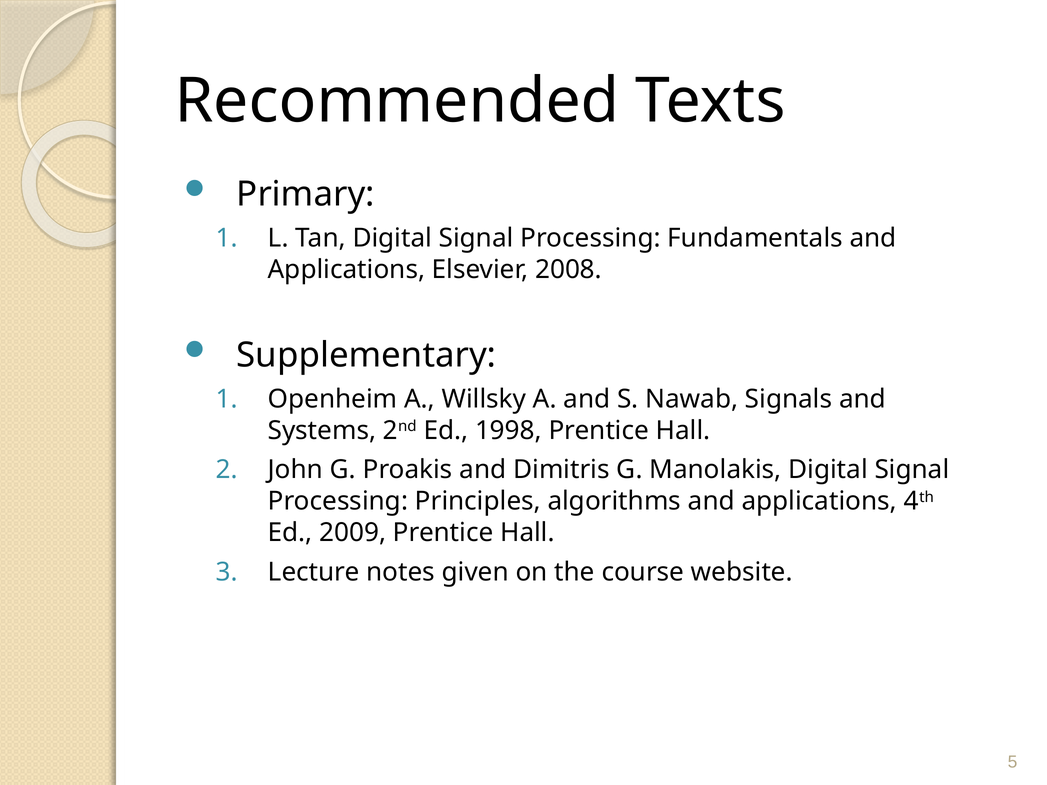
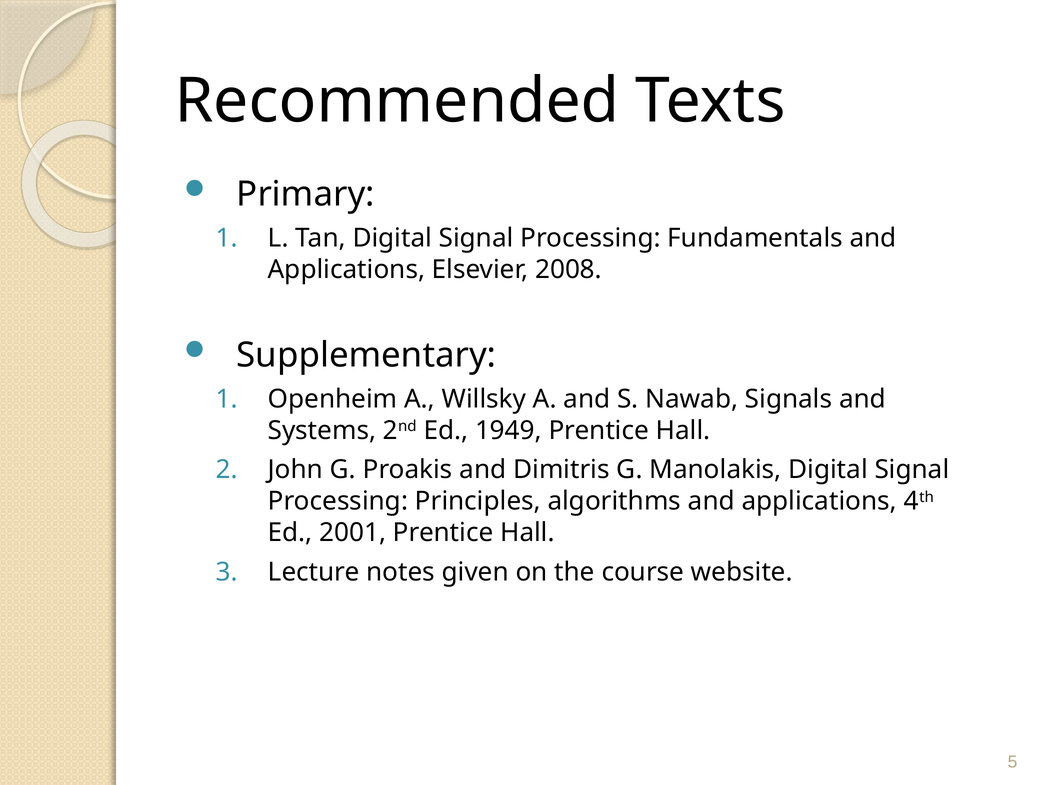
1998: 1998 -> 1949 (508, 431)
2009: 2009 -> 2001 (353, 533)
